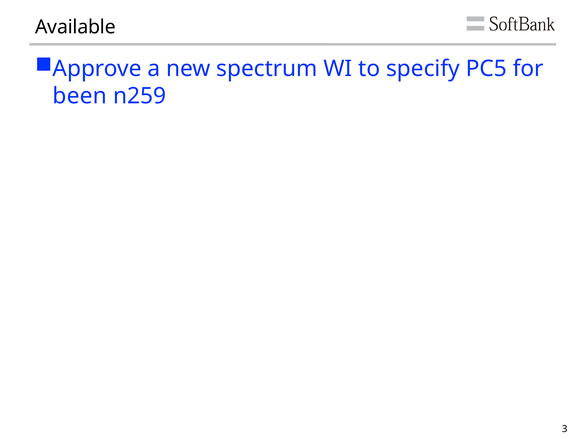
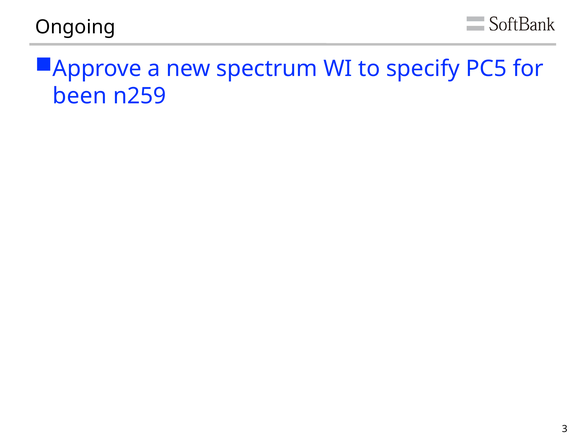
Available: Available -> Ongoing (75, 27)
